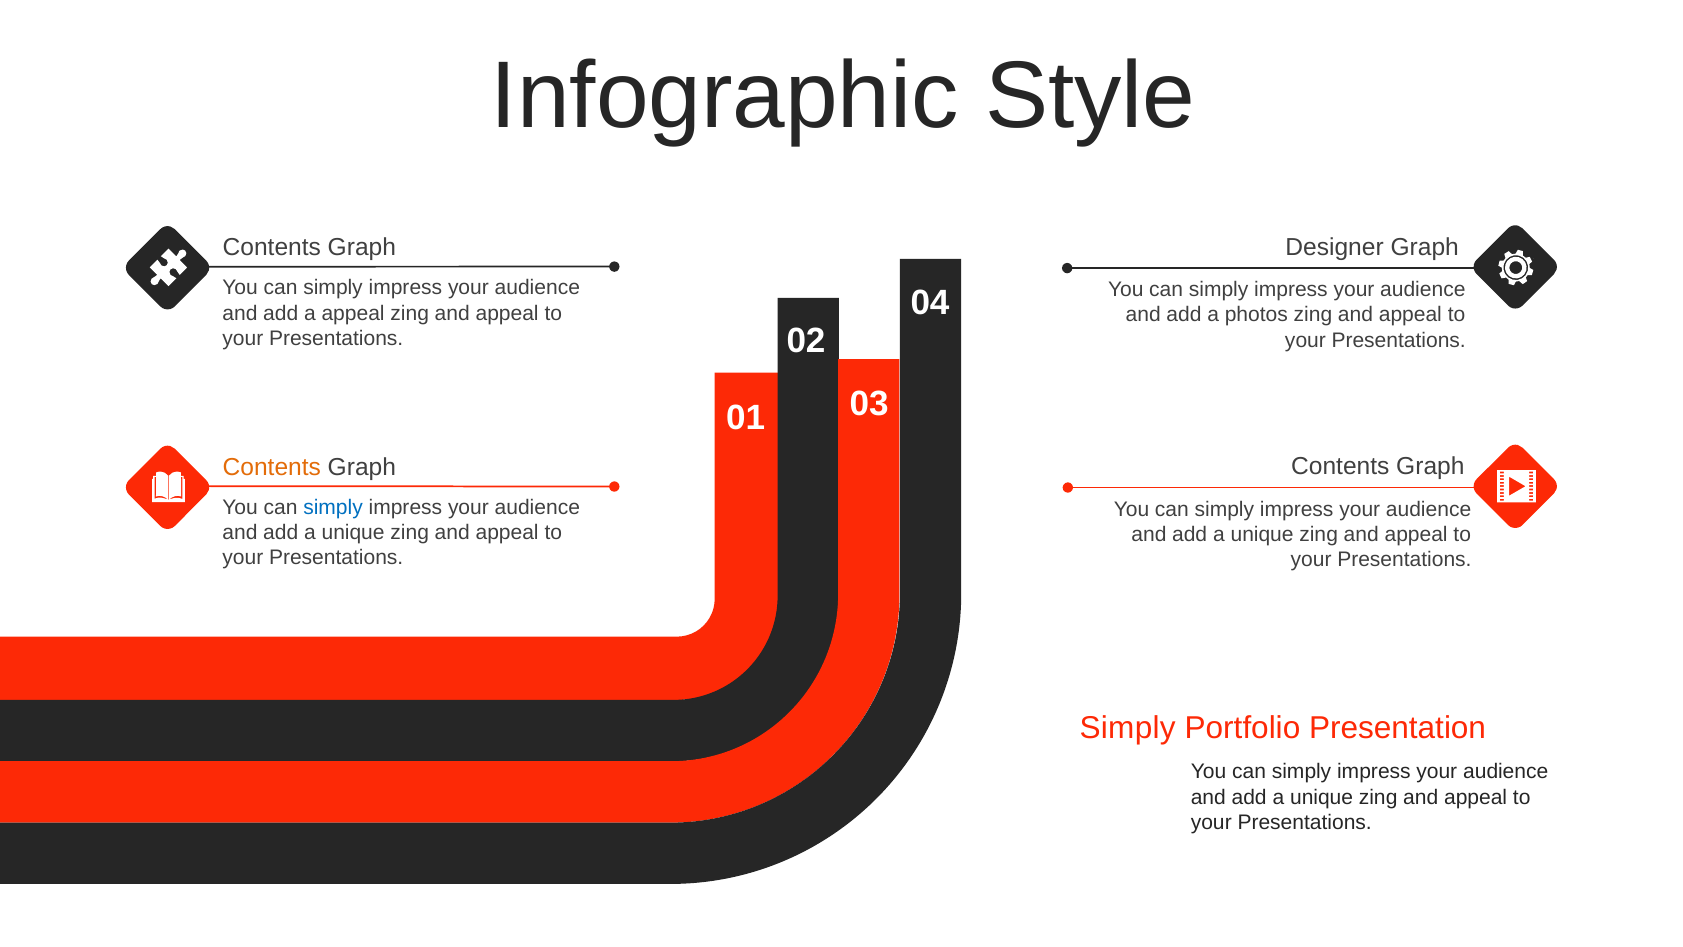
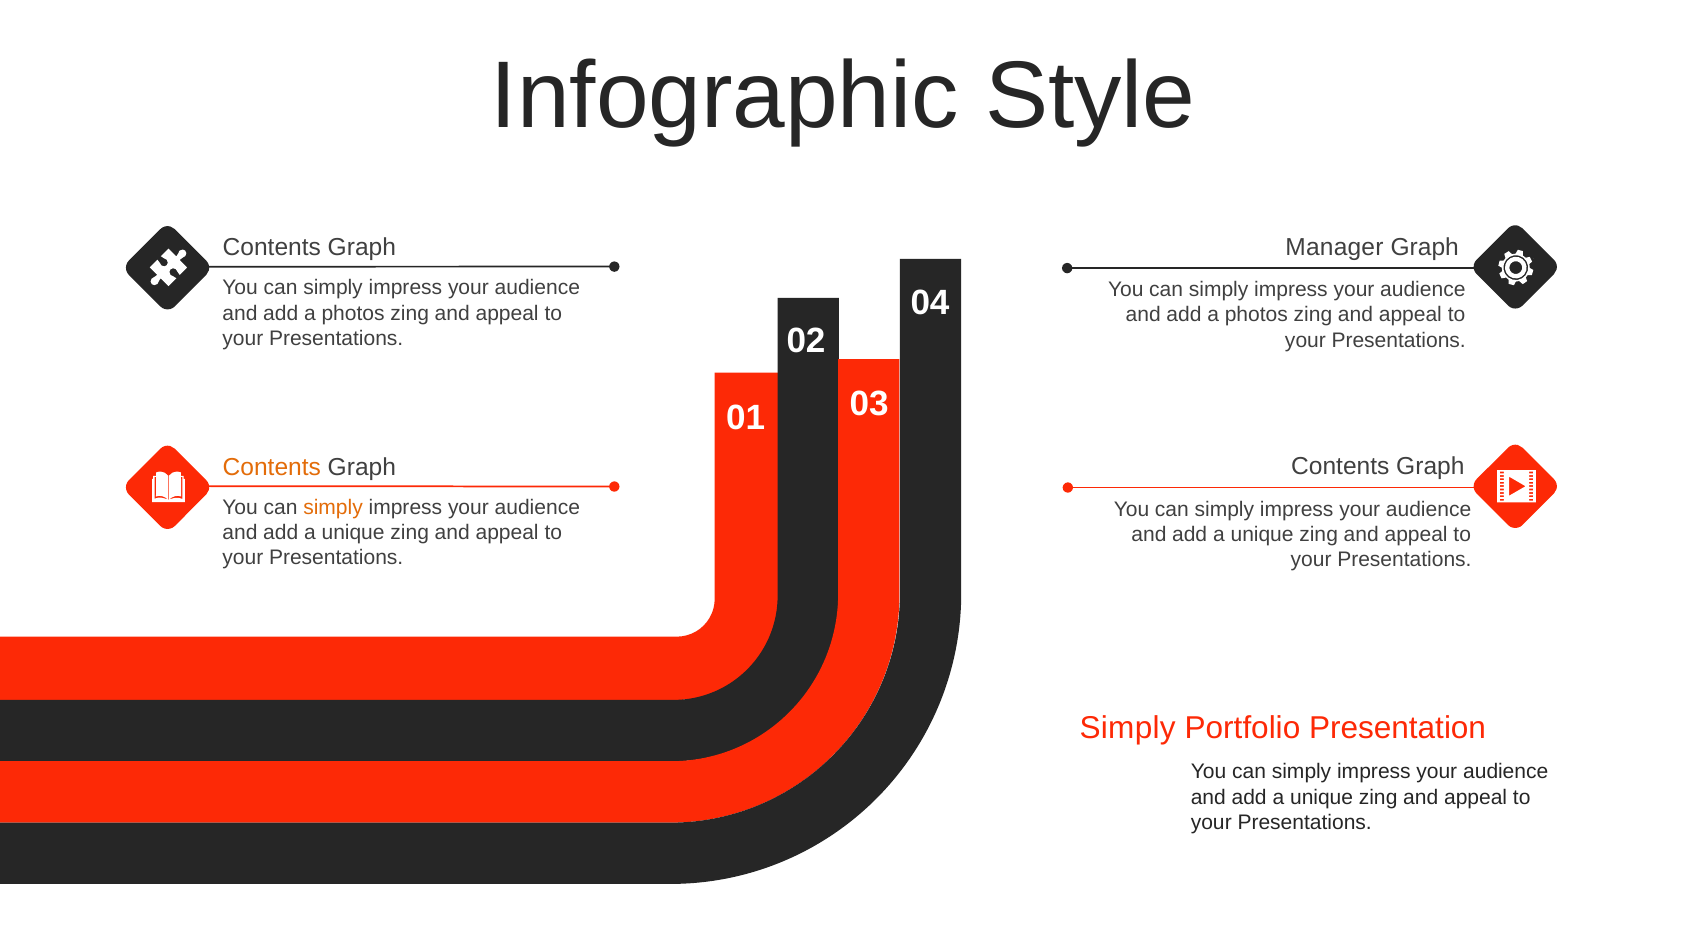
Designer: Designer -> Manager (1334, 247)
appeal: appeal -> photos (353, 313)
simply colour: blue -> orange (333, 507)
